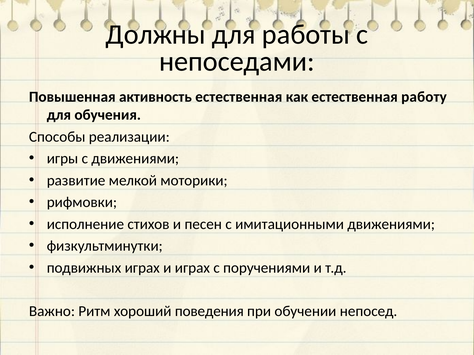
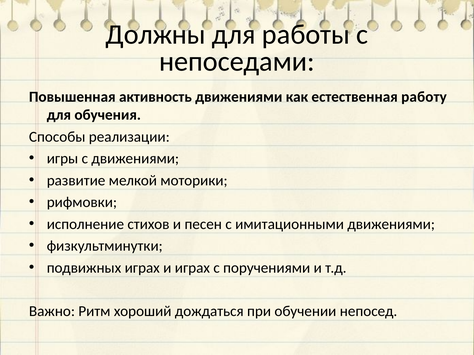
активность естественная: естественная -> движениями (239, 97)
поведения: поведения -> дождаться (209, 312)
